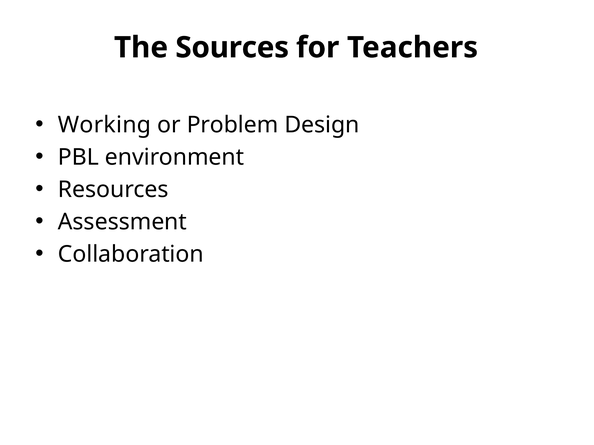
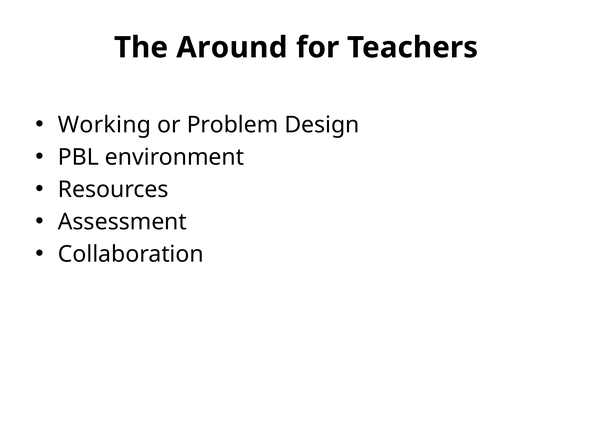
Sources: Sources -> Around (232, 48)
